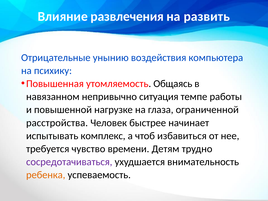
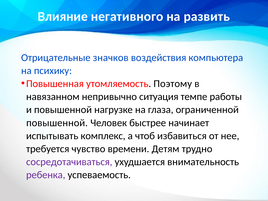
развлечения: развлечения -> негативного (127, 16)
унынию: унынию -> значков (111, 58)
Общаясь: Общаясь -> Поэтому (173, 84)
расстройства: расстройства -> повышенной (57, 123)
ребенка colour: orange -> purple (46, 175)
